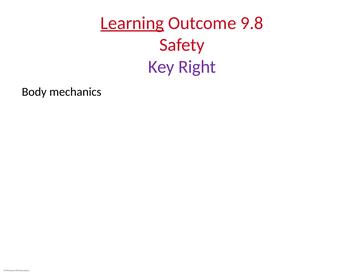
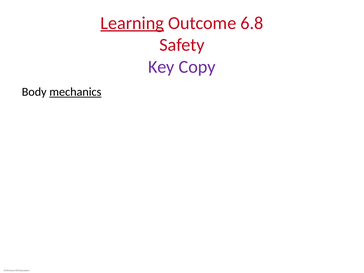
9.8: 9.8 -> 6.8 (252, 23)
Right: Right -> Copy (197, 67)
mechanics underline: none -> present (75, 92)
